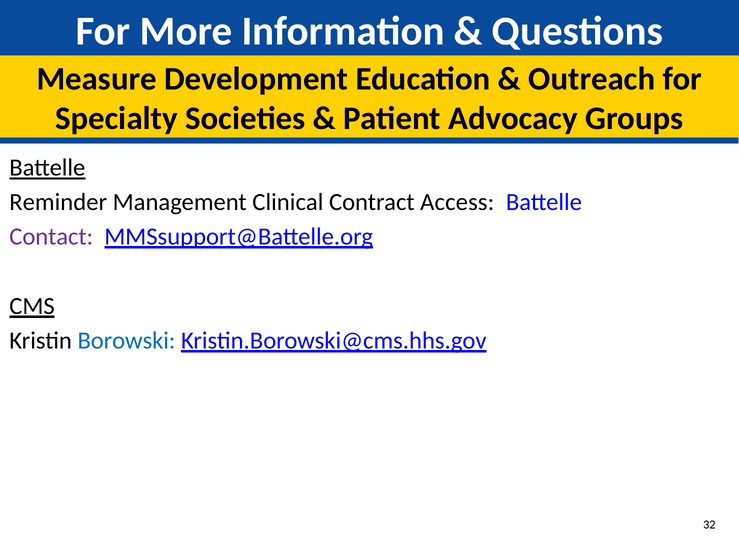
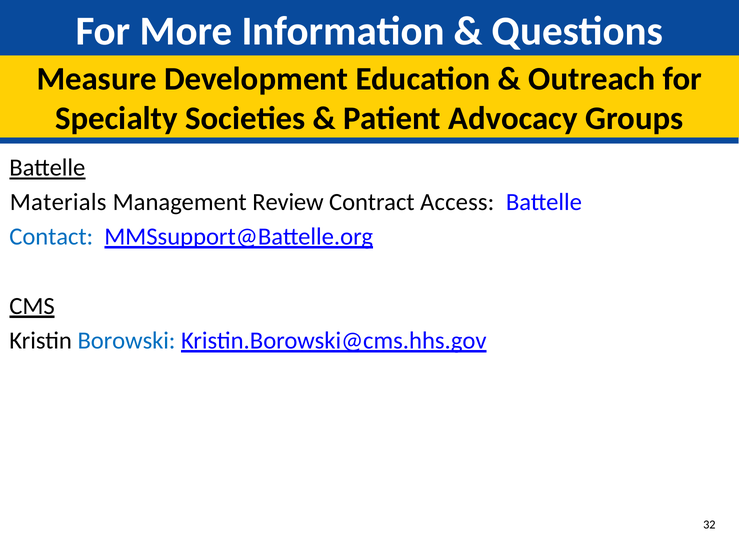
Reminder: Reminder -> Materials (58, 202)
Clinical: Clinical -> Review (288, 202)
Contact colour: purple -> blue (51, 237)
